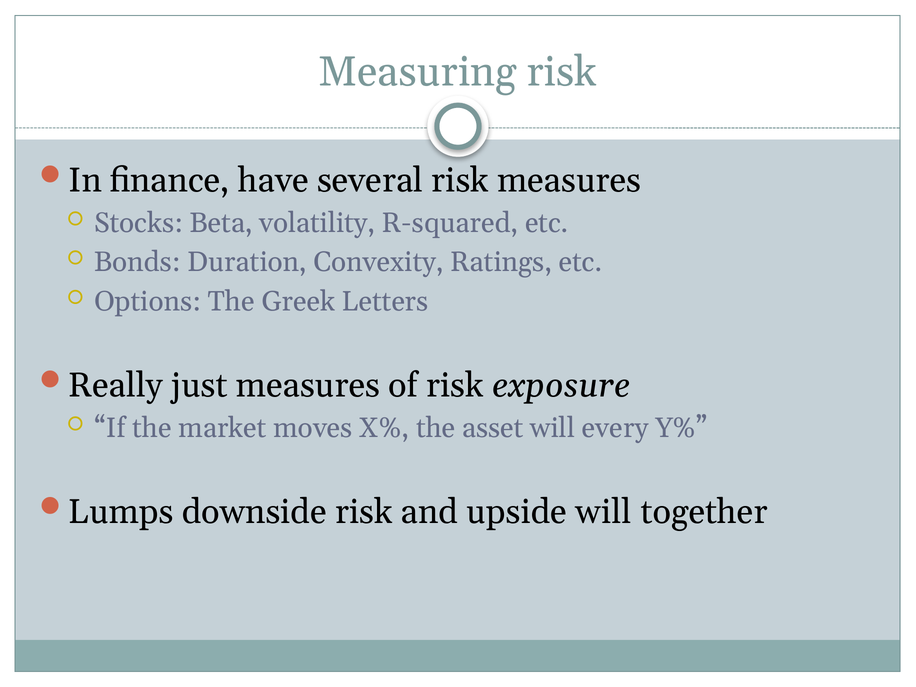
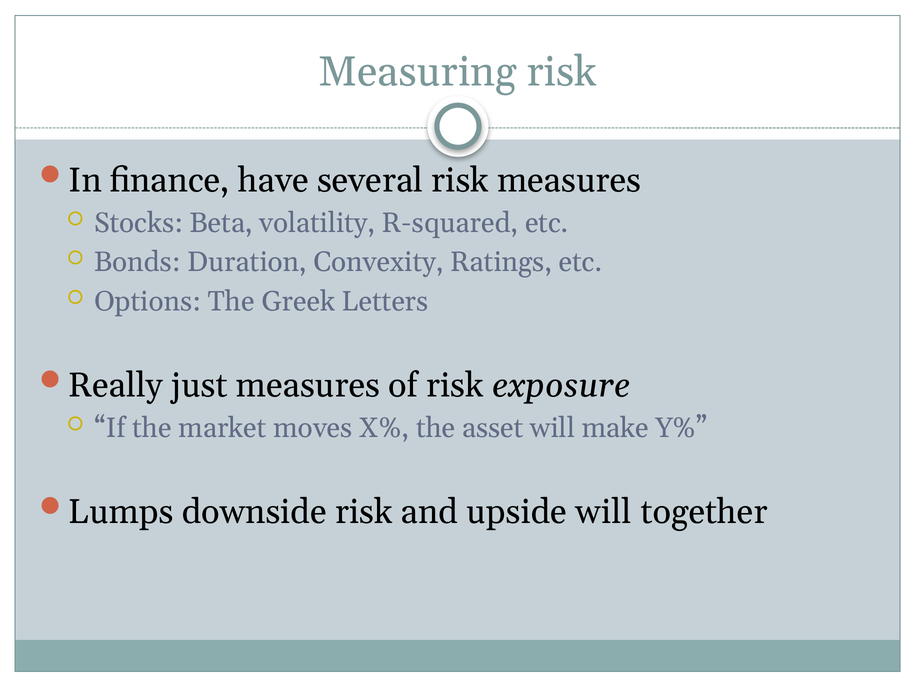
every: every -> make (615, 428)
